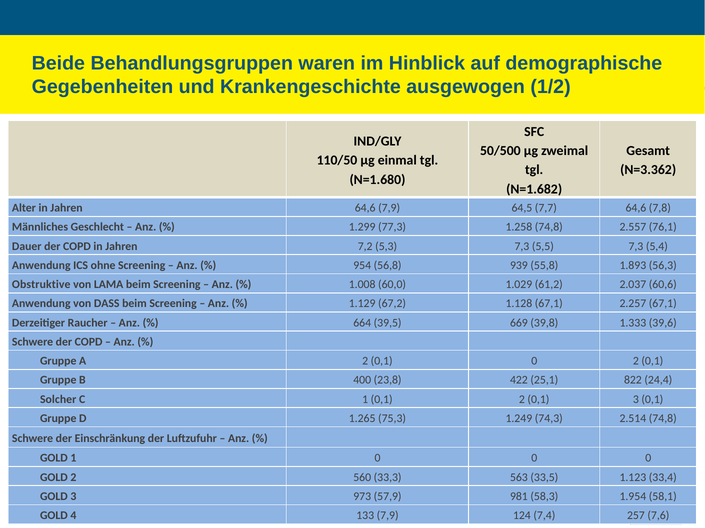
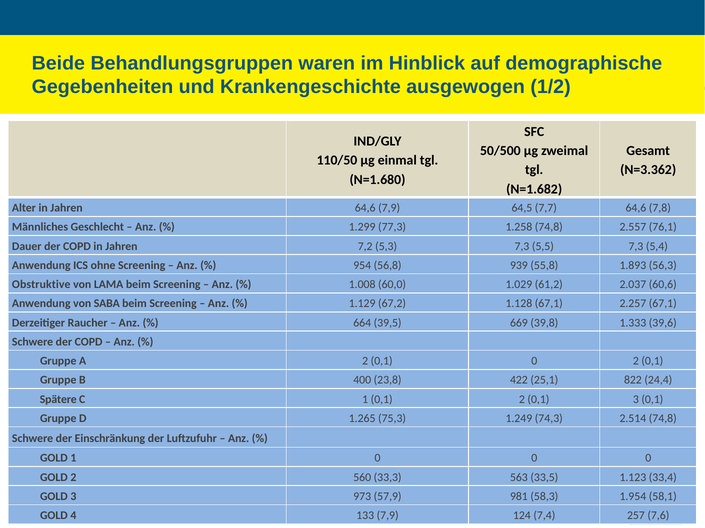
DASS: DASS -> SABA (107, 304)
Solcher: Solcher -> Spätere (58, 400)
